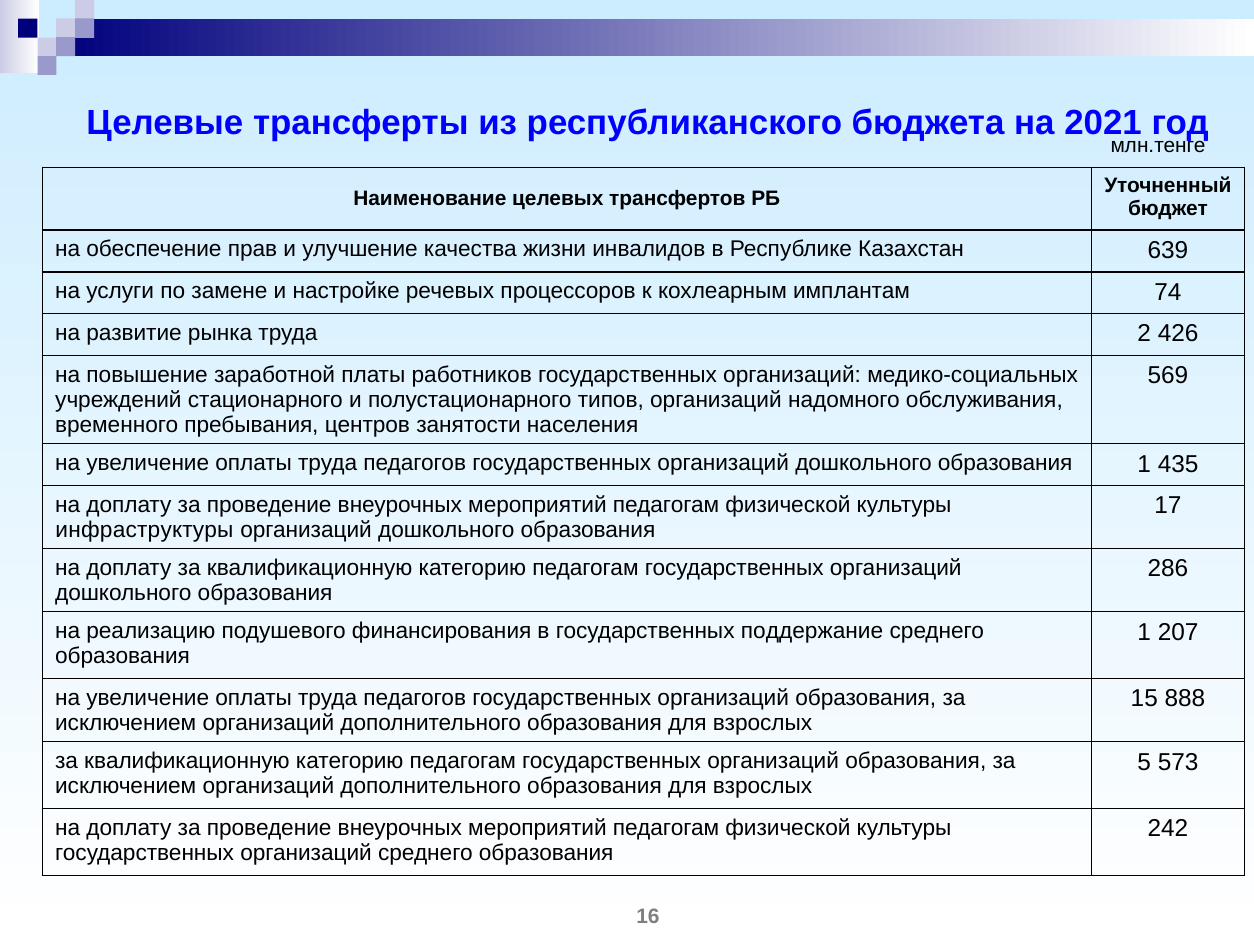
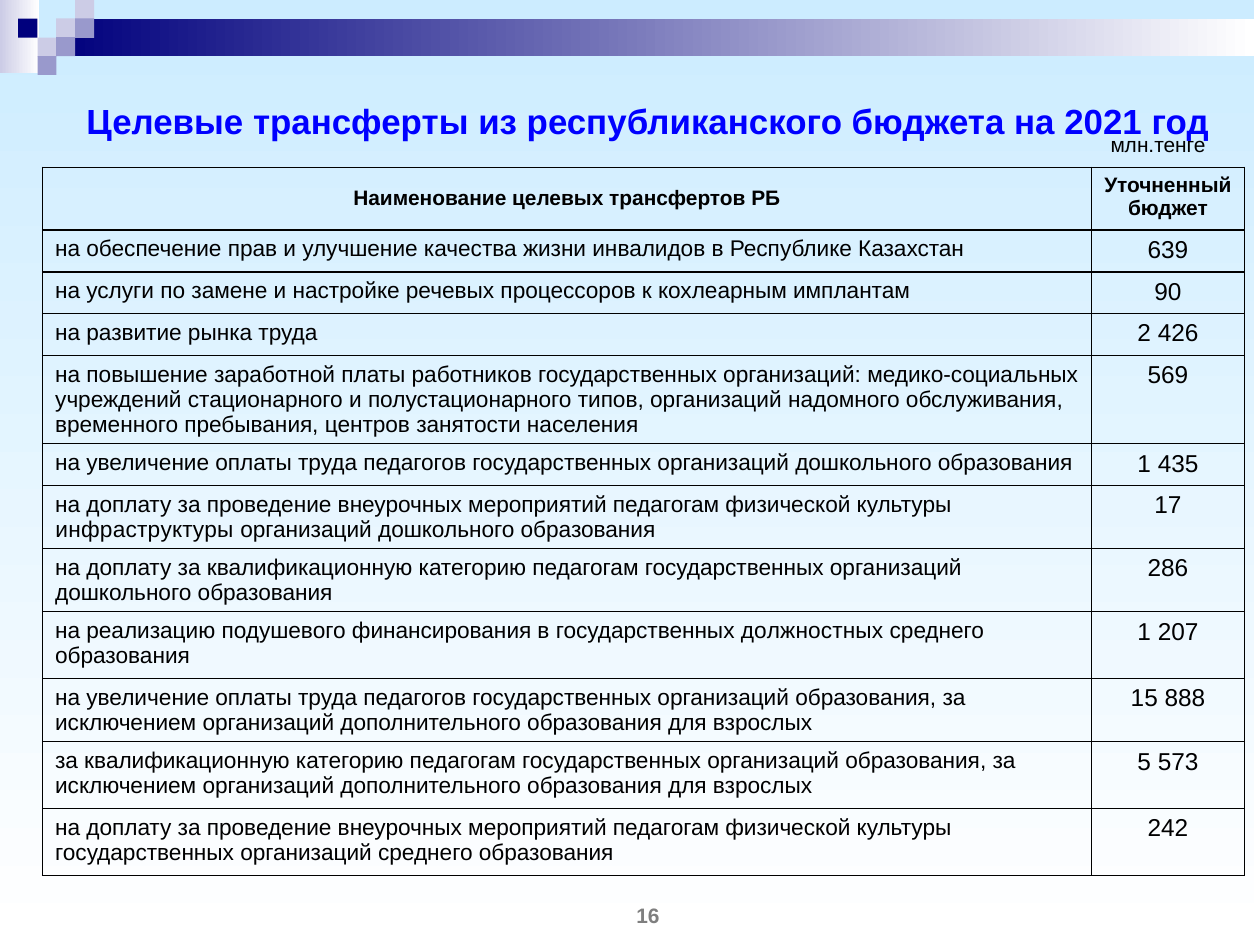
74: 74 -> 90 (1168, 292)
поддержание: поддержание -> должностных (812, 631)
